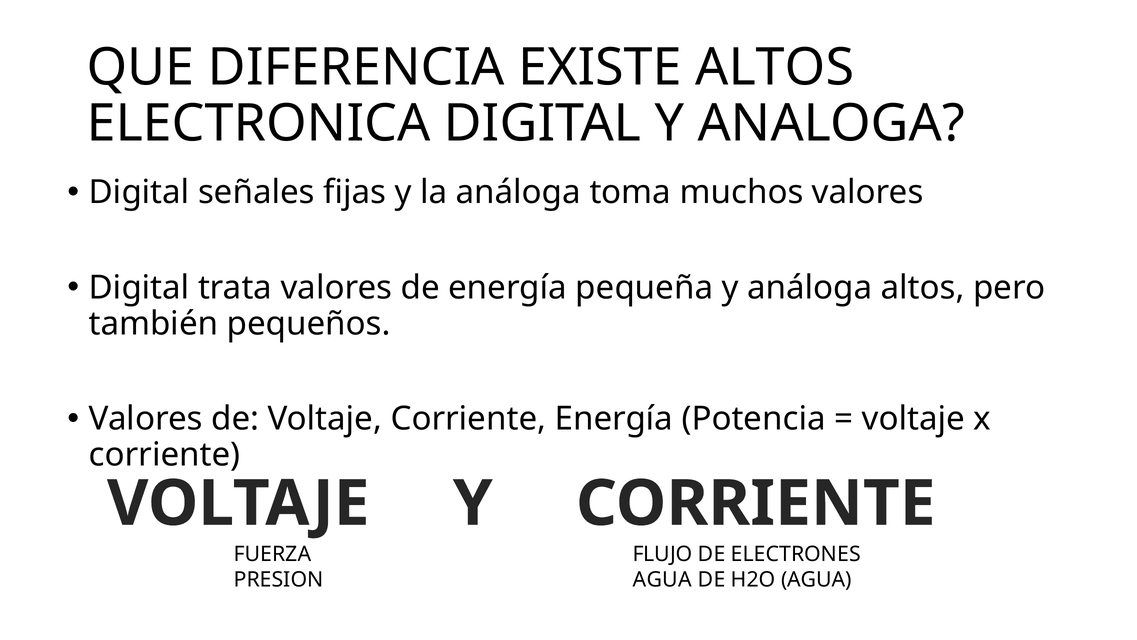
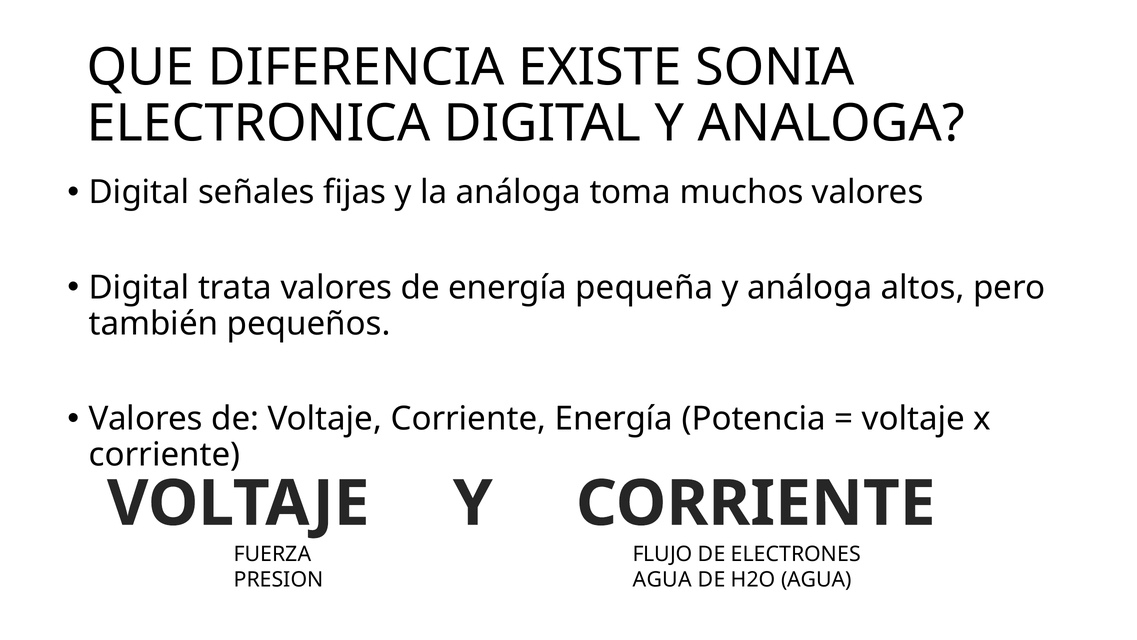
EXISTE ALTOS: ALTOS -> SONIA (775, 67)
